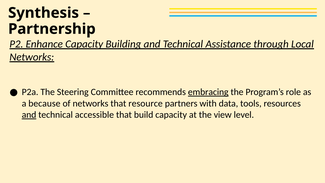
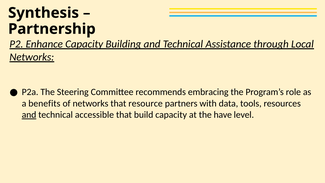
embracing underline: present -> none (208, 92)
because: because -> benefits (44, 103)
view: view -> have (223, 115)
